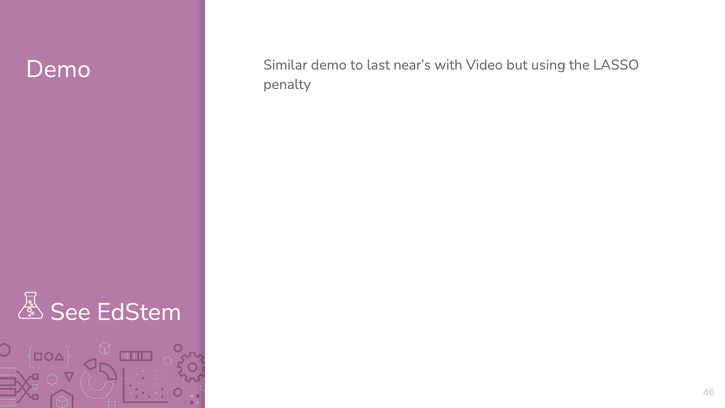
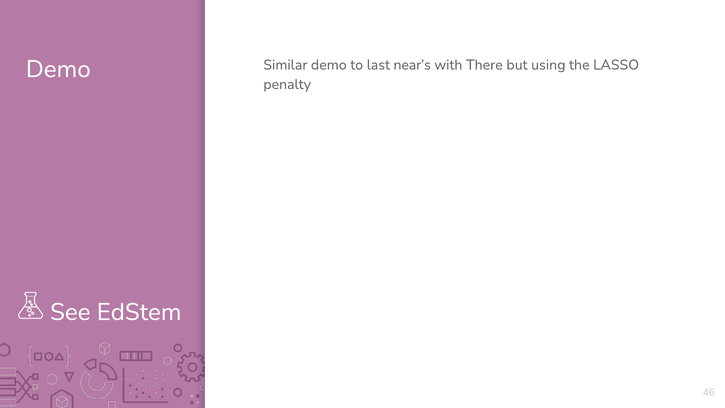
Video: Video -> There (484, 65)
